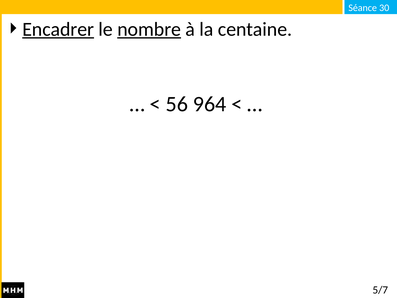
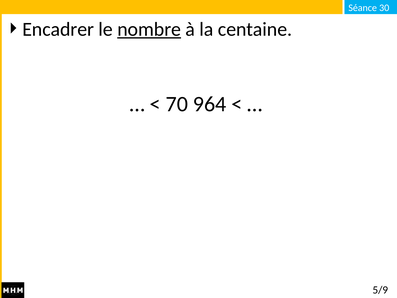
Encadrer underline: present -> none (58, 29)
56: 56 -> 70 (177, 104)
5/7: 5/7 -> 5/9 (380, 290)
